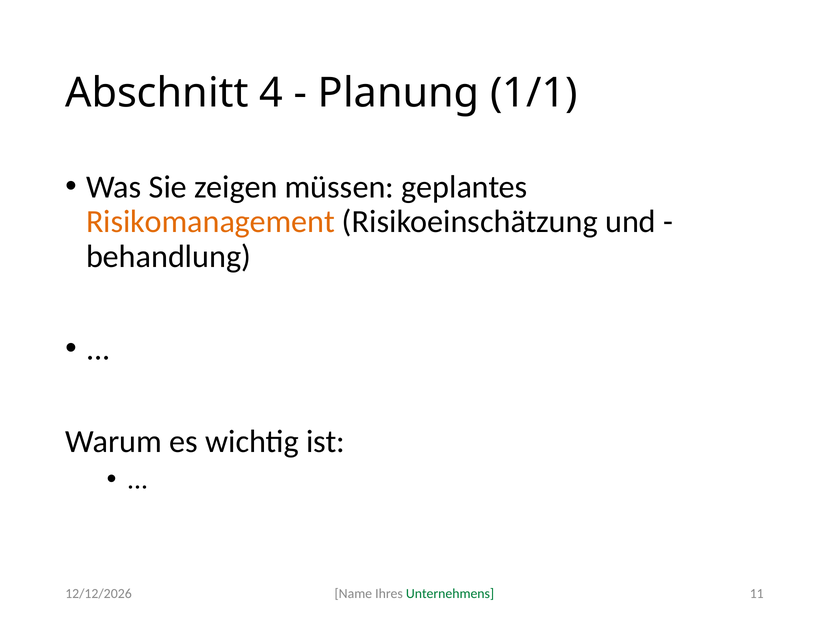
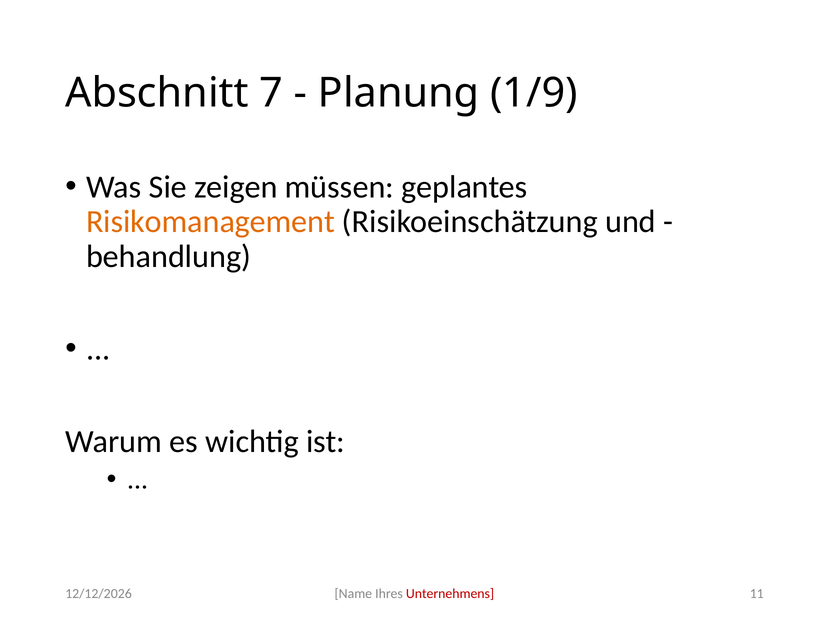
4: 4 -> 7 (271, 93)
1/1: 1/1 -> 1/9 (534, 93)
Unternehmens colour: green -> red (450, 594)
